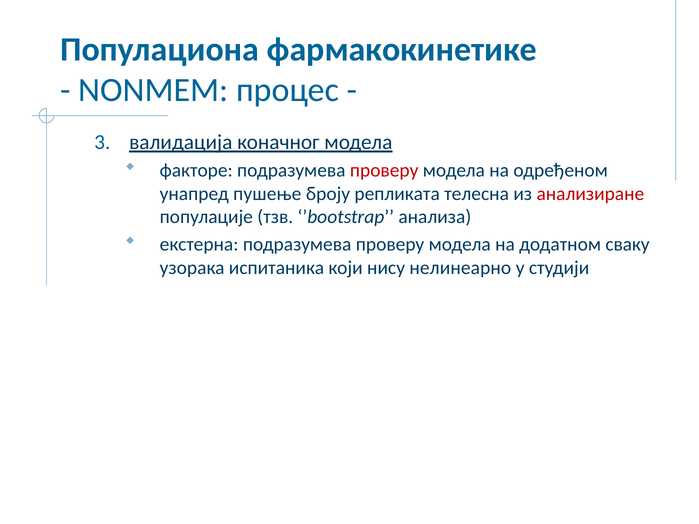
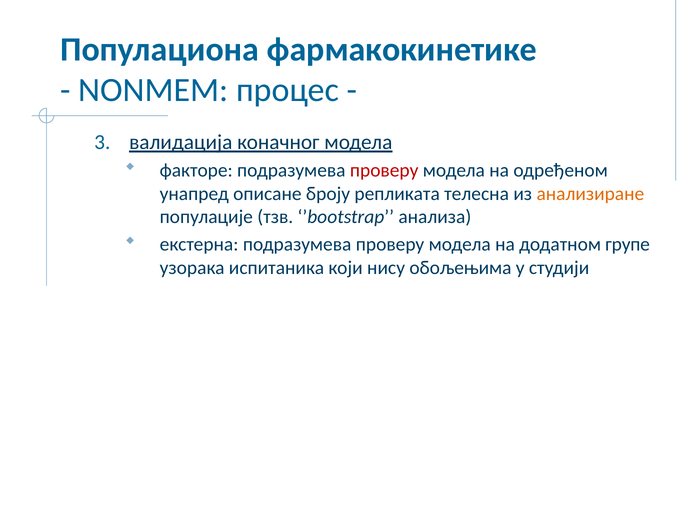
пушење: пушење -> описане (267, 194)
анализиране colour: red -> orange (590, 194)
сваку: сваку -> групе (628, 244)
нелинеарно: нелинеарно -> обољењима (460, 268)
